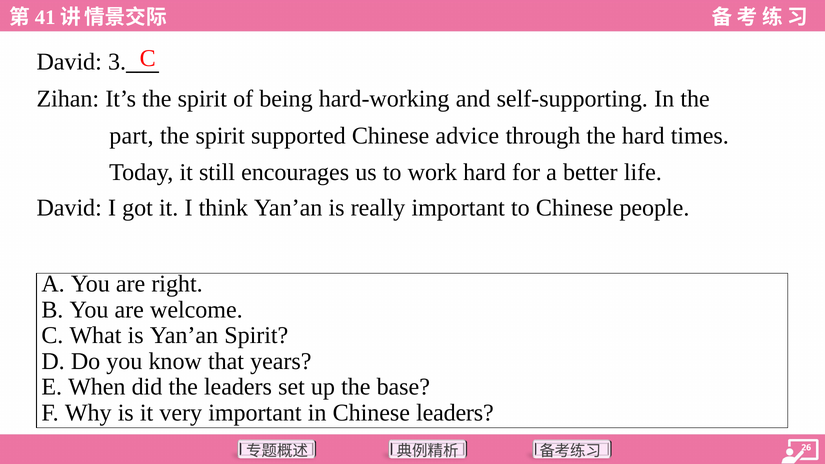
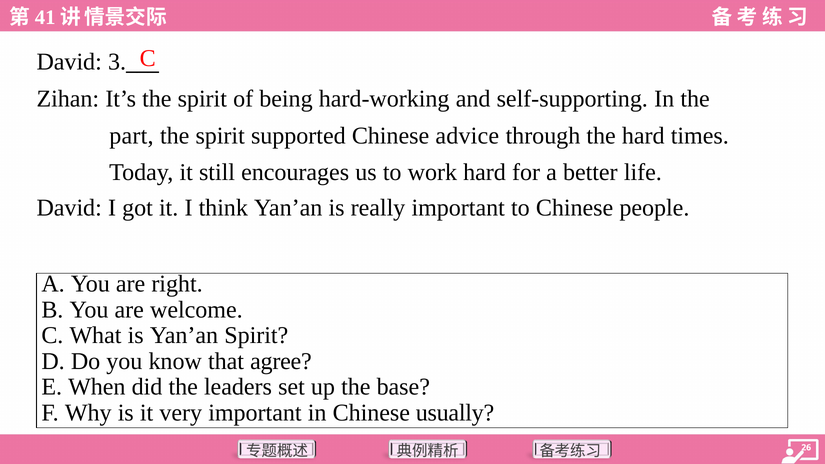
years: years -> agree (281, 361)
Chinese leaders: leaders -> usually (455, 413)
